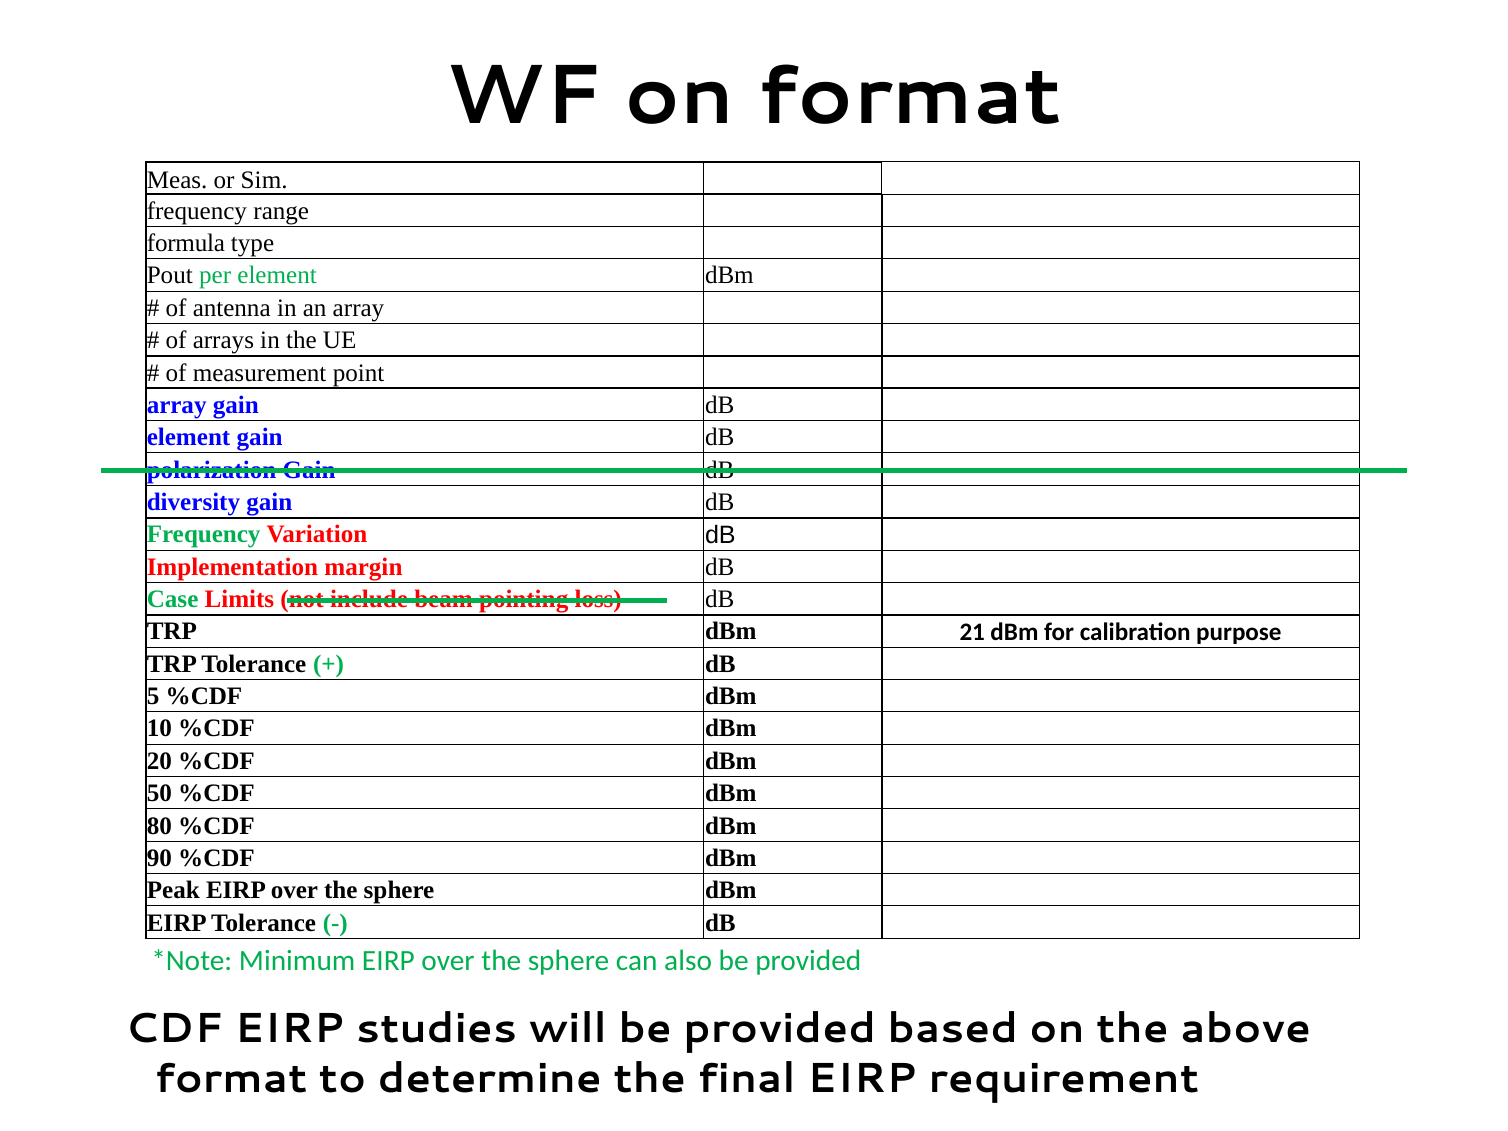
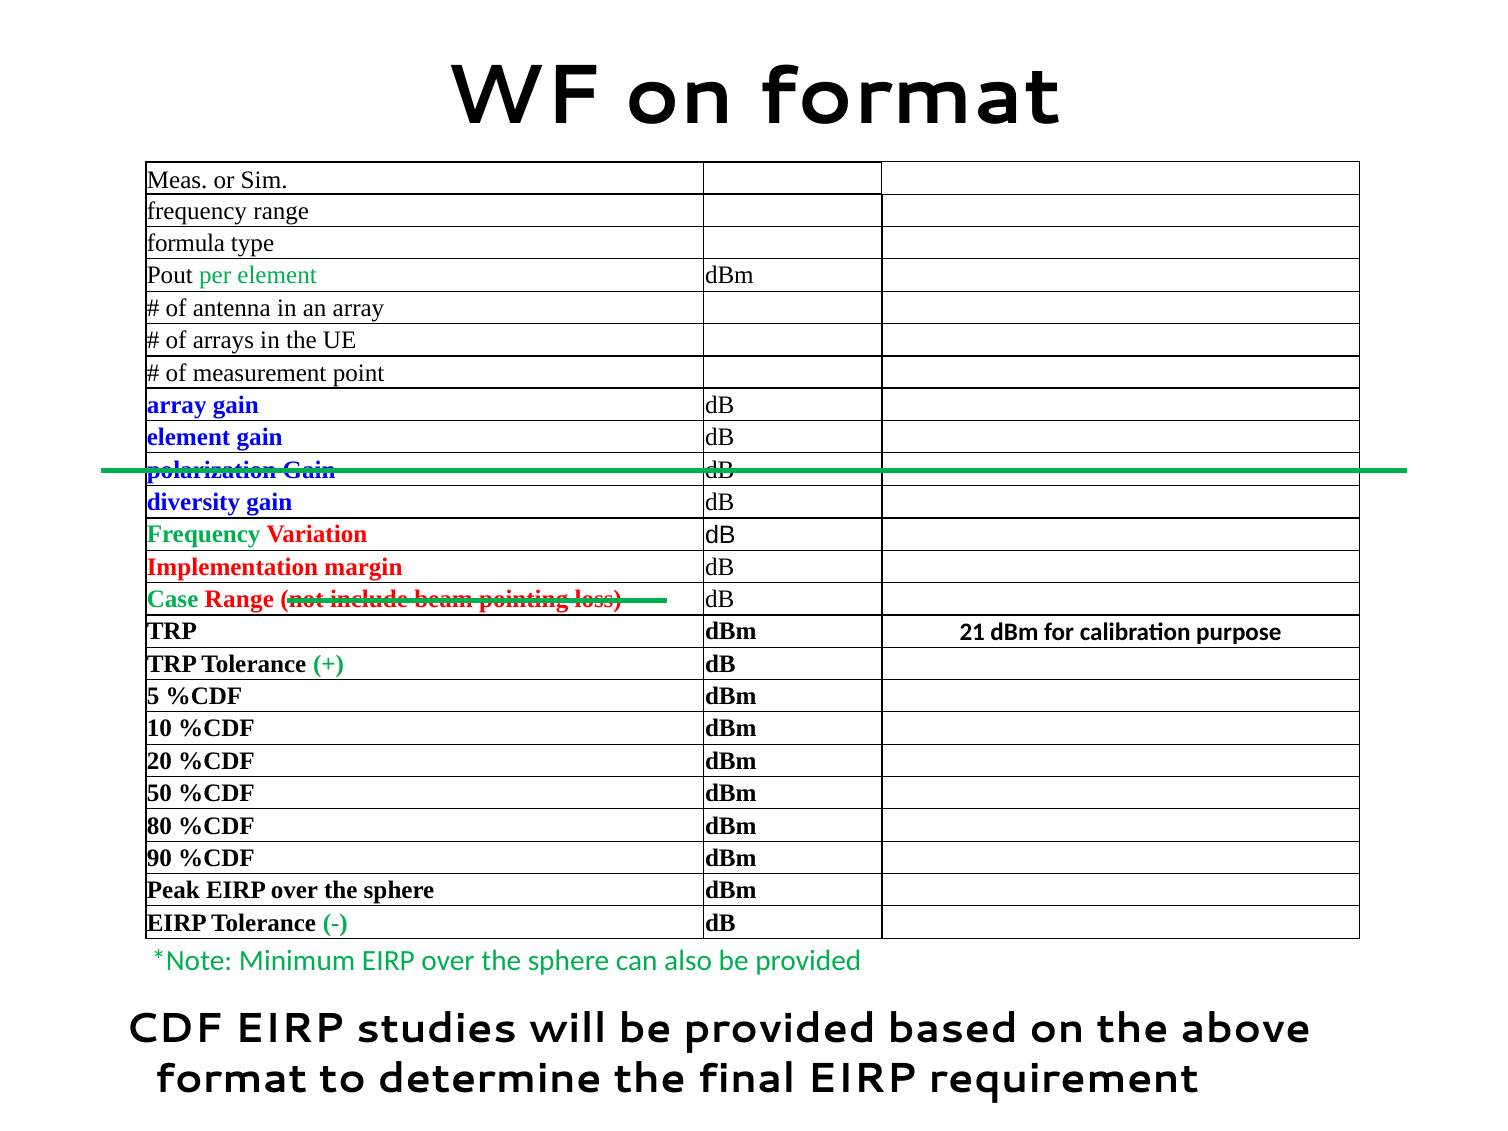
Case Limits: Limits -> Range (239, 599)
